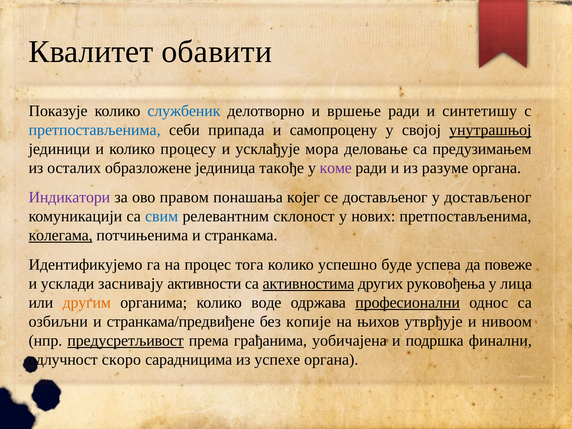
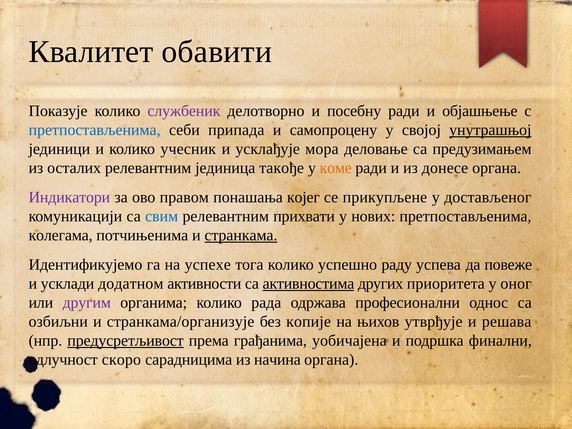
службеник colour: blue -> purple (184, 111)
вршење: вршење -> посебну (354, 111)
синтетишу: синтетишу -> објашњење (480, 111)
процесу: процесу -> учесник (188, 149)
осталих образложене: образложене -> релевантним (148, 168)
коме colour: purple -> orange (336, 168)
разуме: разуме -> донесе (445, 168)
се достављеног: достављеног -> прикупљене (385, 197)
склоност: склоност -> прихвати (304, 216)
колегама underline: present -> none (61, 235)
странкама underline: none -> present (241, 235)
процес: процес -> успехе (208, 265)
буде: буде -> раду (397, 265)
заснивају: заснивају -> додатном (131, 284)
руковођења: руковођења -> приоритета (446, 284)
лица: лица -> оног (516, 284)
другим colour: orange -> purple (87, 303)
воде: воде -> рада (266, 303)
професионални underline: present -> none (408, 303)
странкама/предвиђене: странкама/предвиђене -> странкама/организује (181, 322)
нивоом: нивоом -> решава (507, 322)
успехе: успехе -> начина (277, 360)
